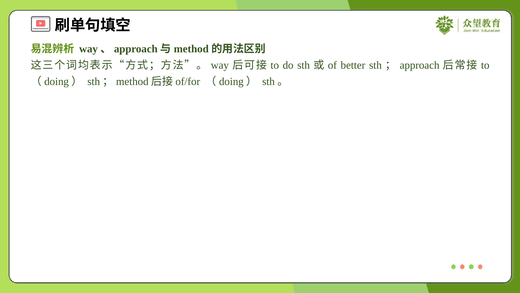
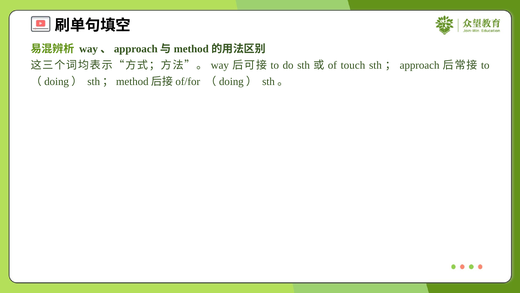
better: better -> touch (353, 65)
